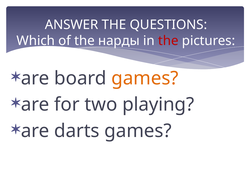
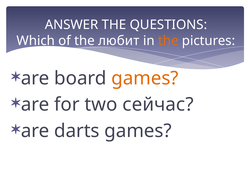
нарды: нарды -> любит (119, 41)
the colour: red -> orange (168, 41)
playing: playing -> сейчас (158, 104)
